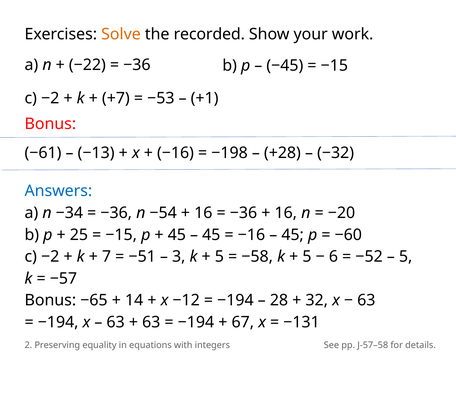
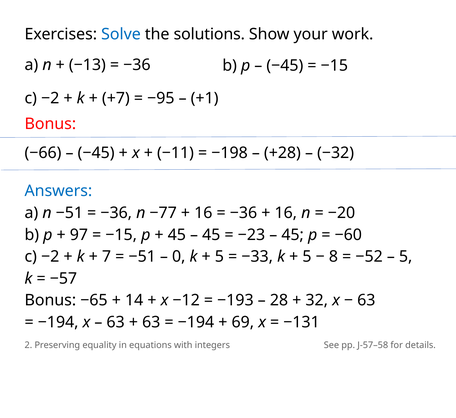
Solve colour: orange -> blue (121, 34)
recorded: recorded -> solutions (209, 34)
−22: −22 -> −13 (87, 65)
−53: −53 -> −95 (161, 98)
−61: −61 -> −66 (43, 153)
−13: −13 -> −45 (96, 153)
−16: −16 -> −11 (175, 153)
n −34: −34 -> −51 (69, 213)
−54: −54 -> −77 (163, 213)
25: 25 -> 97 (79, 235)
−16: −16 -> −23 (251, 235)
3: 3 -> 0 (179, 256)
−58: −58 -> −33 (257, 256)
6: 6 -> 8 (333, 256)
−194: −194 -> −193 (235, 300)
67: 67 -> 69 (243, 322)
